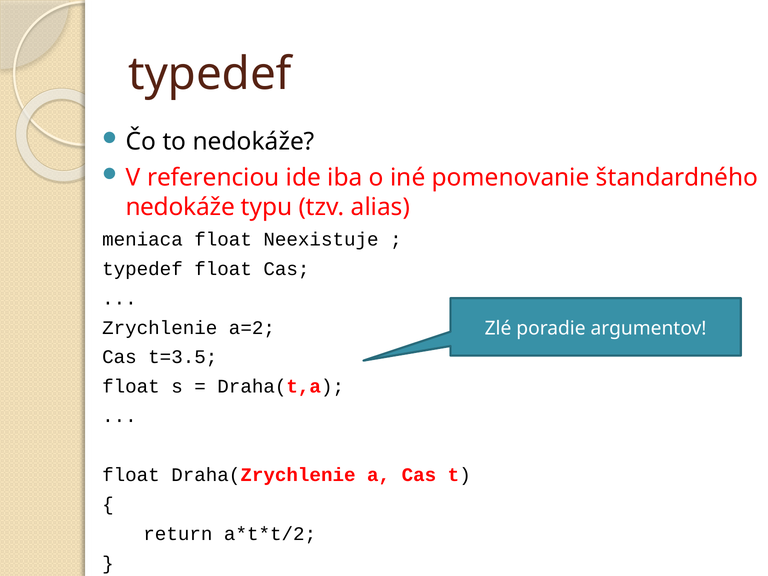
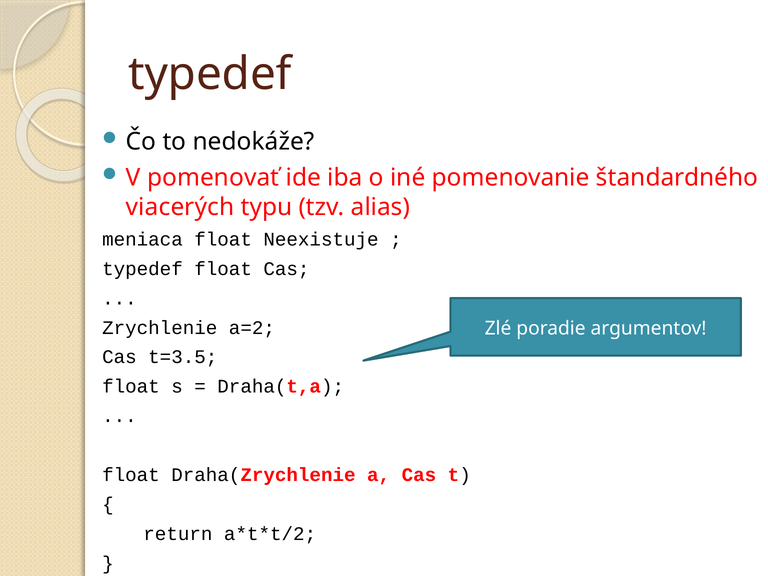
referenciou: referenciou -> pomenovať (213, 178)
nedokáže: nedokáže -> viacerých (180, 207)
